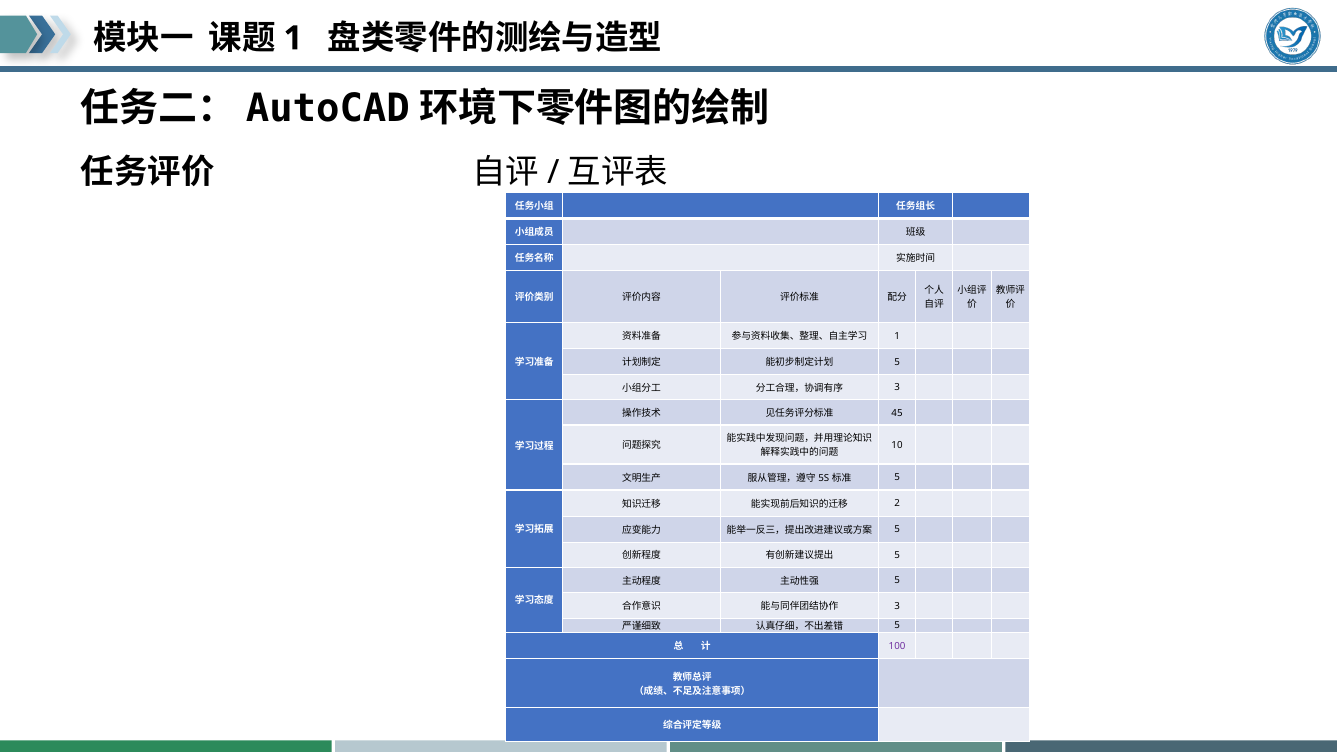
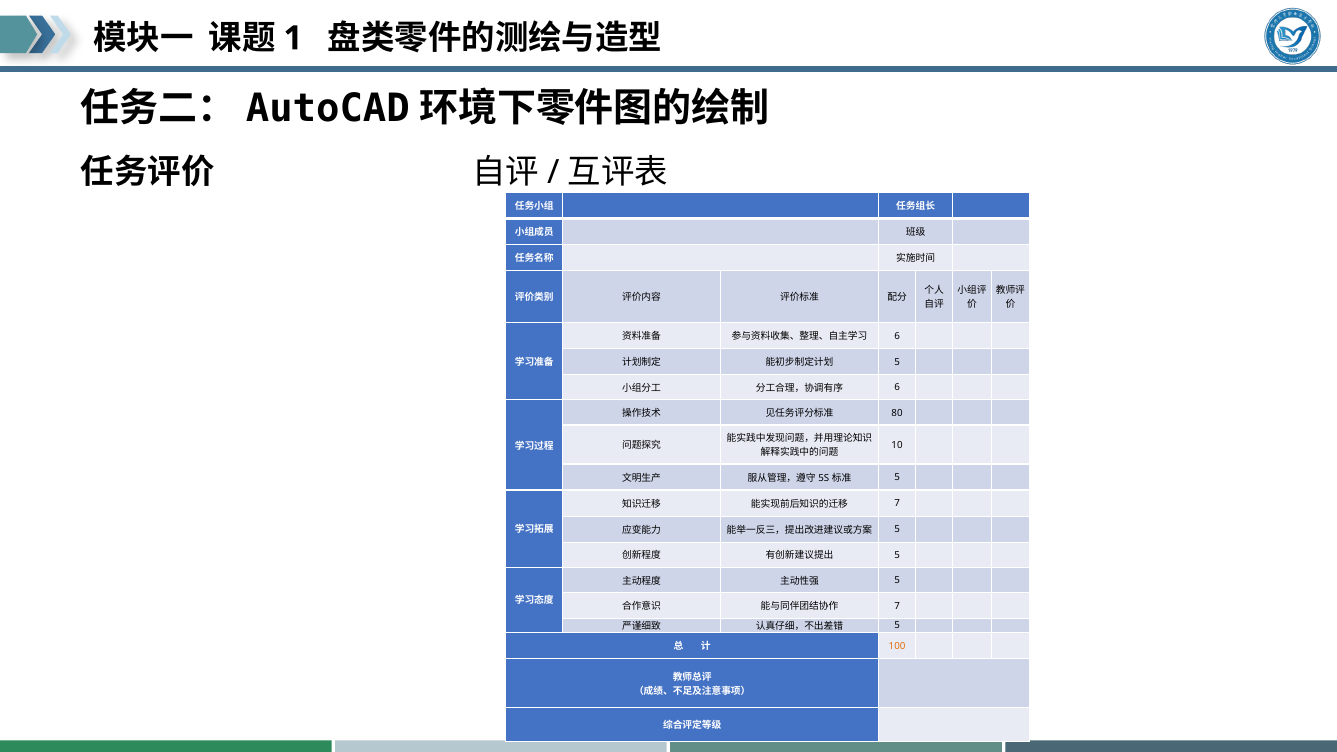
1: 1 -> 6 (897, 336)
3: 3 -> 6 (897, 388)
45: 45 -> 80 (897, 413)
2: 2 -> 7 (897, 504)
3: 3 -> 7 (897, 606)
100 colour: purple -> orange (897, 646)
